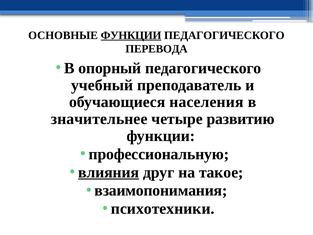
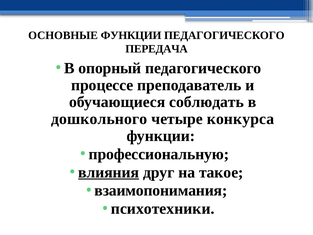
ФУНКЦИИ underline: present -> none (131, 35)
ПЕРЕВОДА: ПЕРЕВОДА -> ПЕРЕДАЧА (157, 49)
учебный: учебный -> процессе (102, 85)
населения: населения -> соблюдать (207, 102)
значительнее: значительнее -> дошкольного (99, 119)
развитию: развитию -> конкурса (240, 119)
